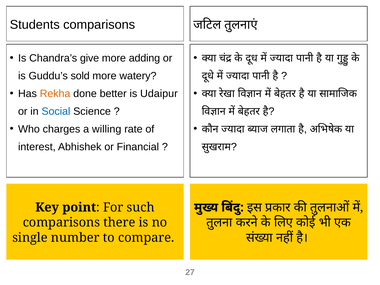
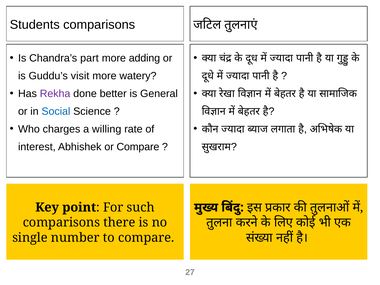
give: give -> part (89, 58)
sold: sold -> visit (80, 76)
Rekha colour: orange -> purple (55, 94)
Udaipur: Udaipur -> General (159, 94)
or Financial: Financial -> Compare (138, 147)
